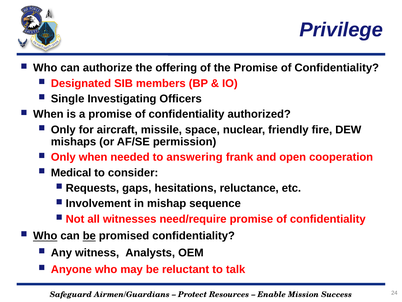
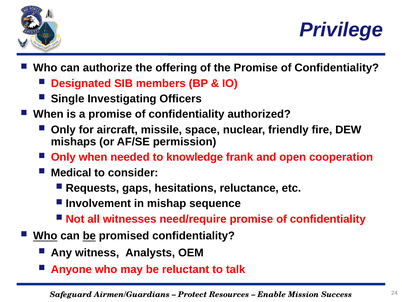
answering: answering -> knowledge (195, 157)
